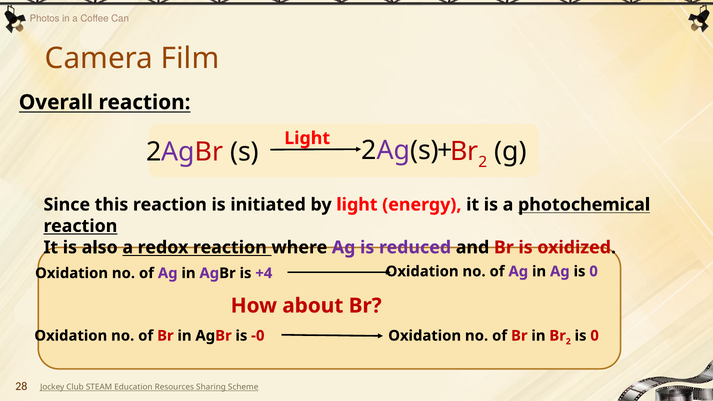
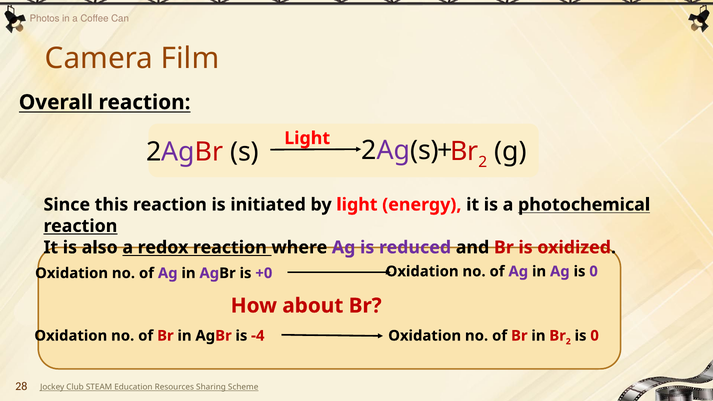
+4: +4 -> +0 (264, 273)
-0: -0 -> -4 (258, 336)
